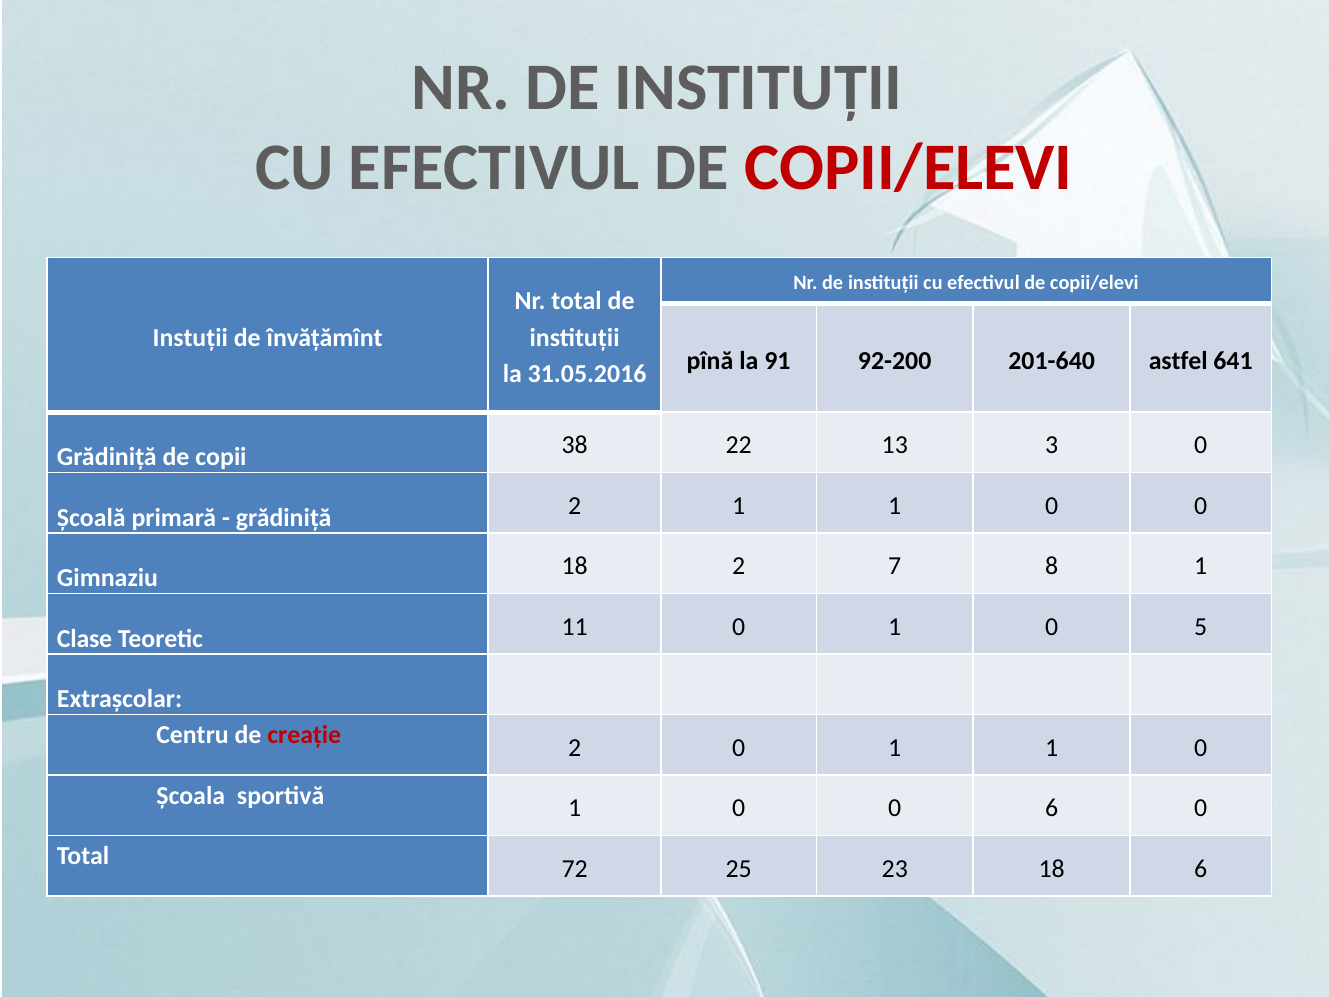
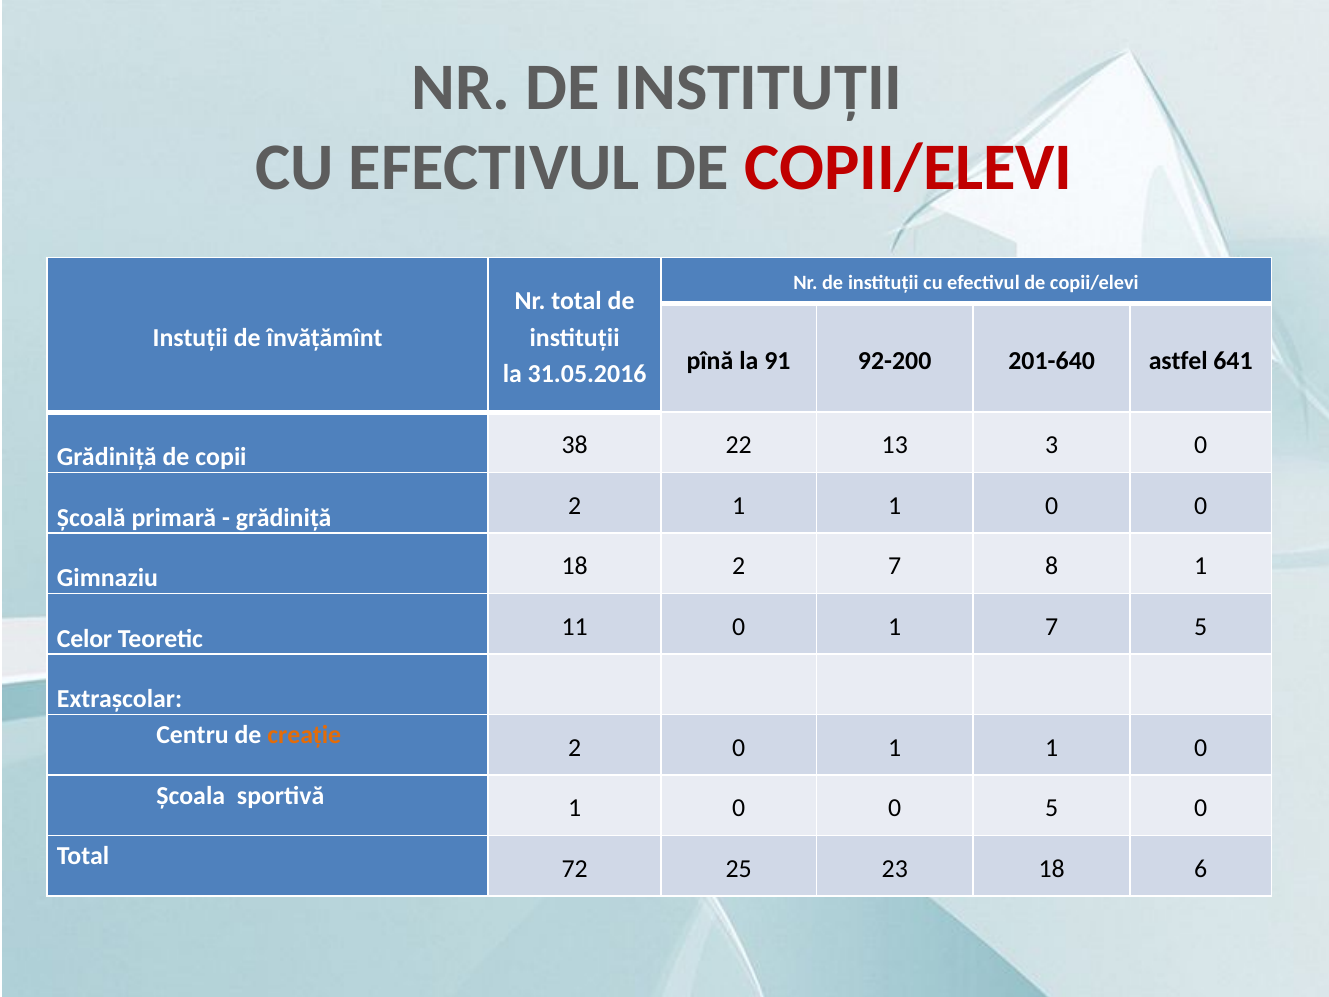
Clase: Clase -> Celor (85, 639)
0 1 0: 0 -> 7 (1052, 626)
creație colour: red -> orange (304, 735)
0 6: 6 -> 5 (1052, 808)
